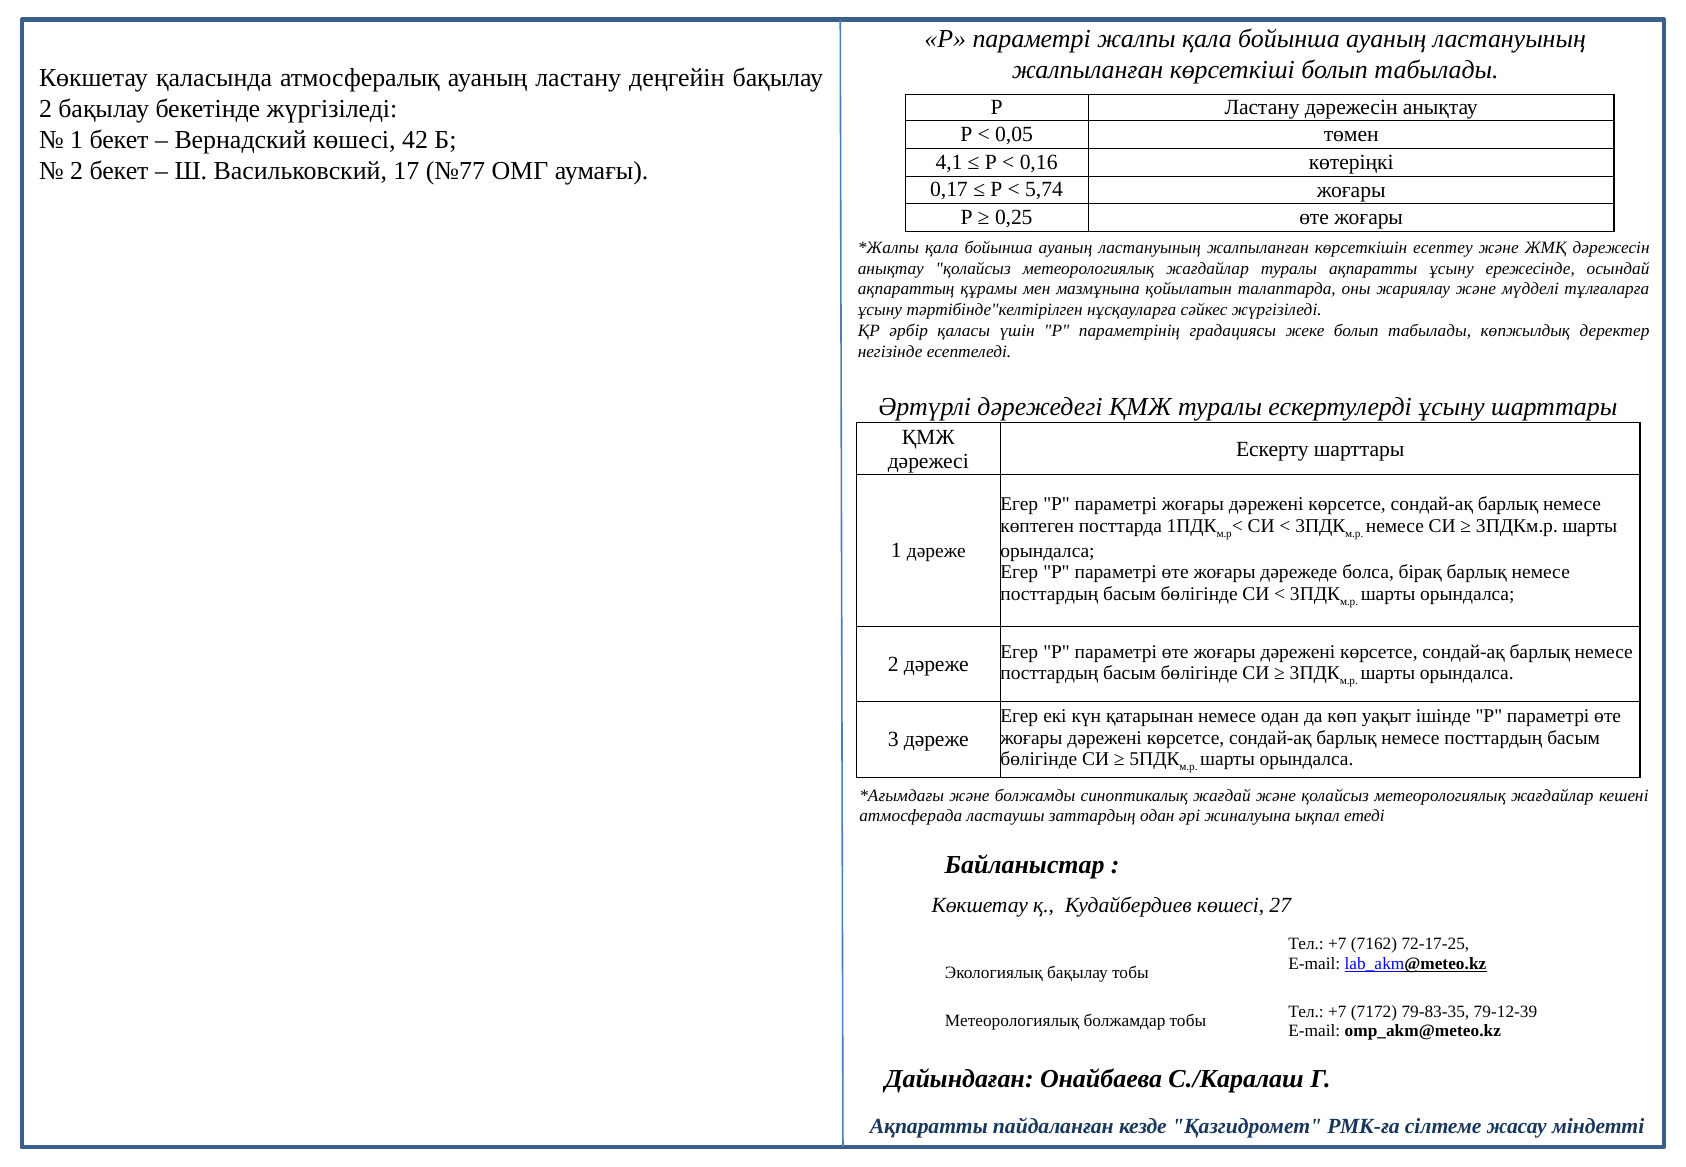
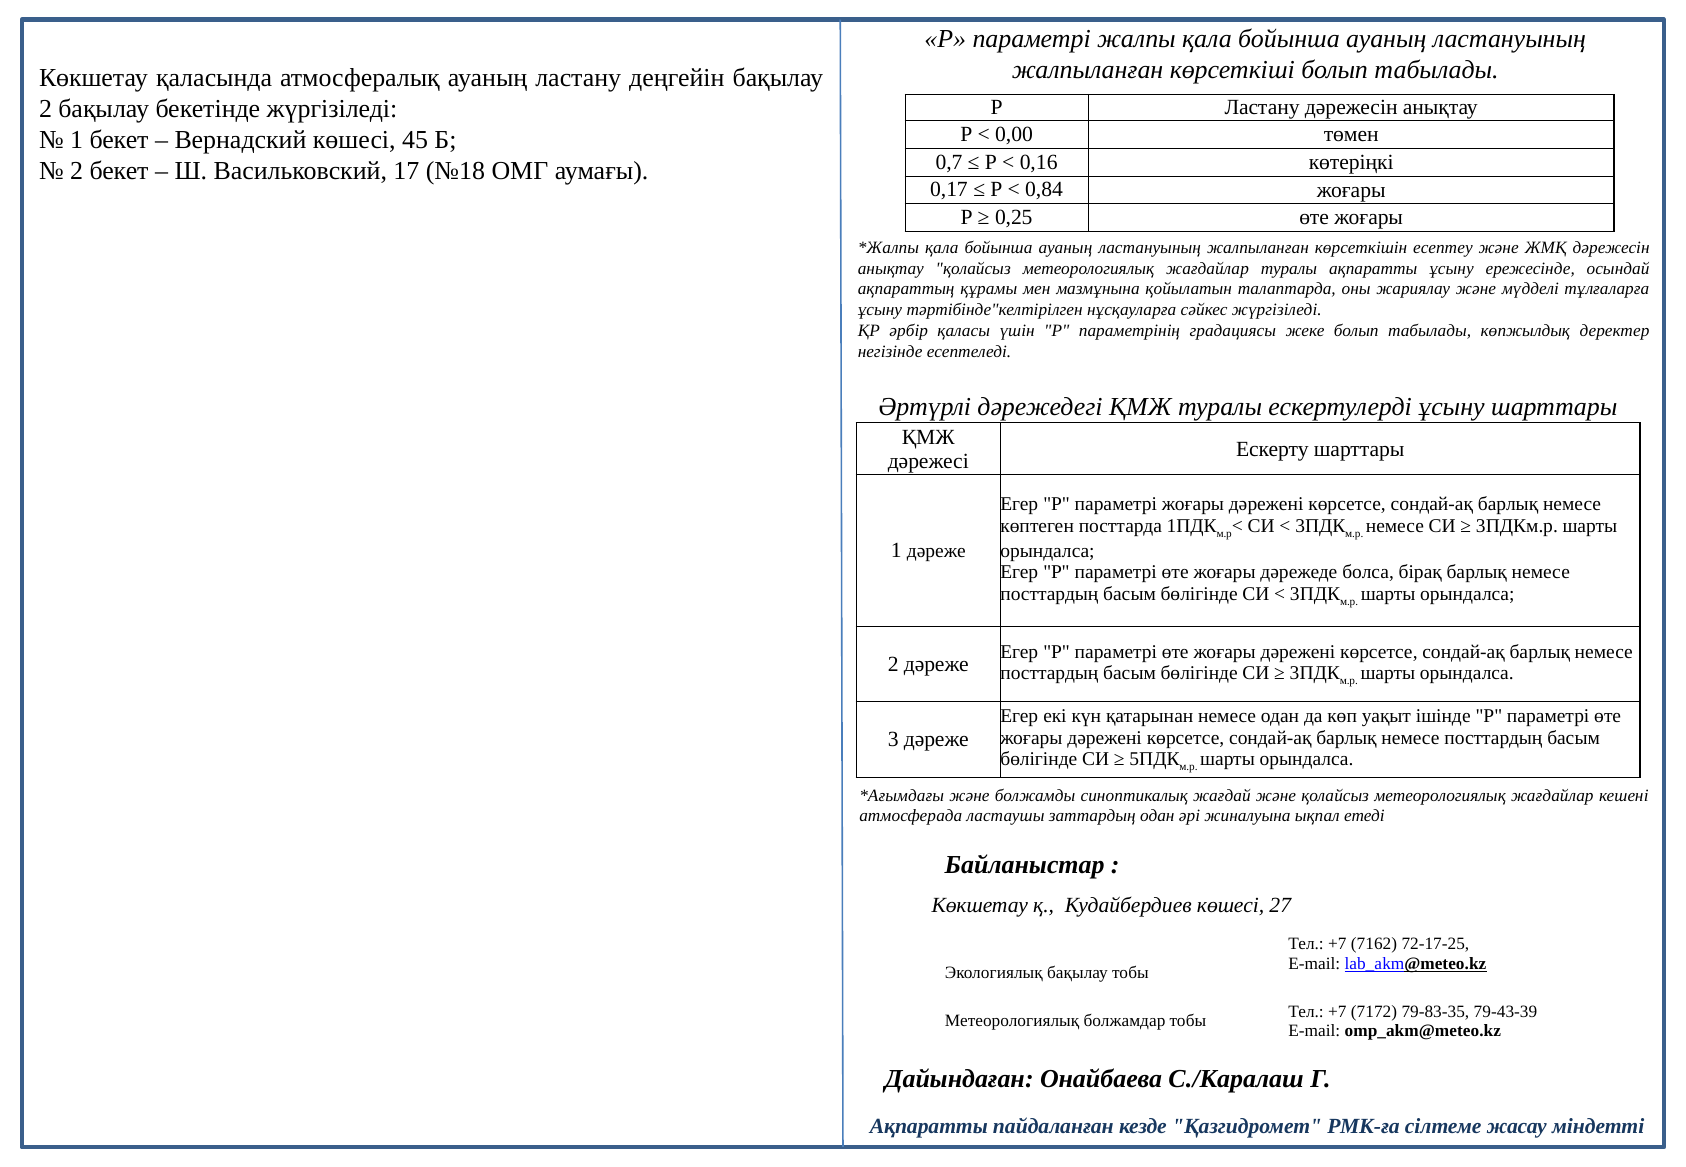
0,05: 0,05 -> 0,00 (1014, 134)
42: 42 -> 45 (415, 140)
4,1: 4,1 -> 0,7 (949, 162)
№77: №77 -> №18 (455, 171)
5,74: 5,74 -> 0,84 (1044, 190)
79-12-39: 79-12-39 -> 79-43-39 (1506, 1012)
